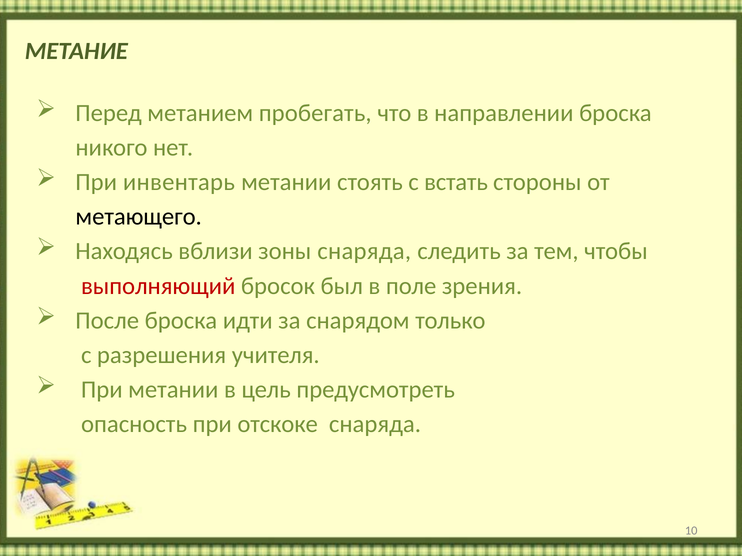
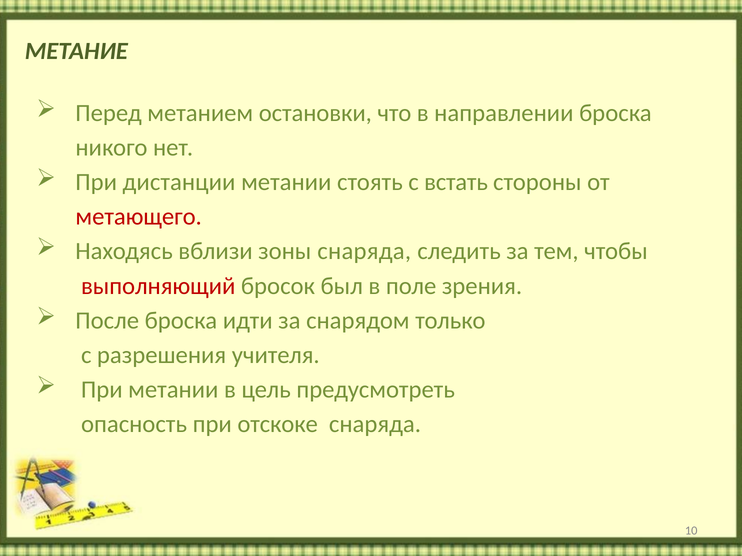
пробегать: пробегать -> остановки (315, 113)
инвентарь: инвентарь -> дистанции (179, 182)
метающего colour: black -> red (139, 217)
